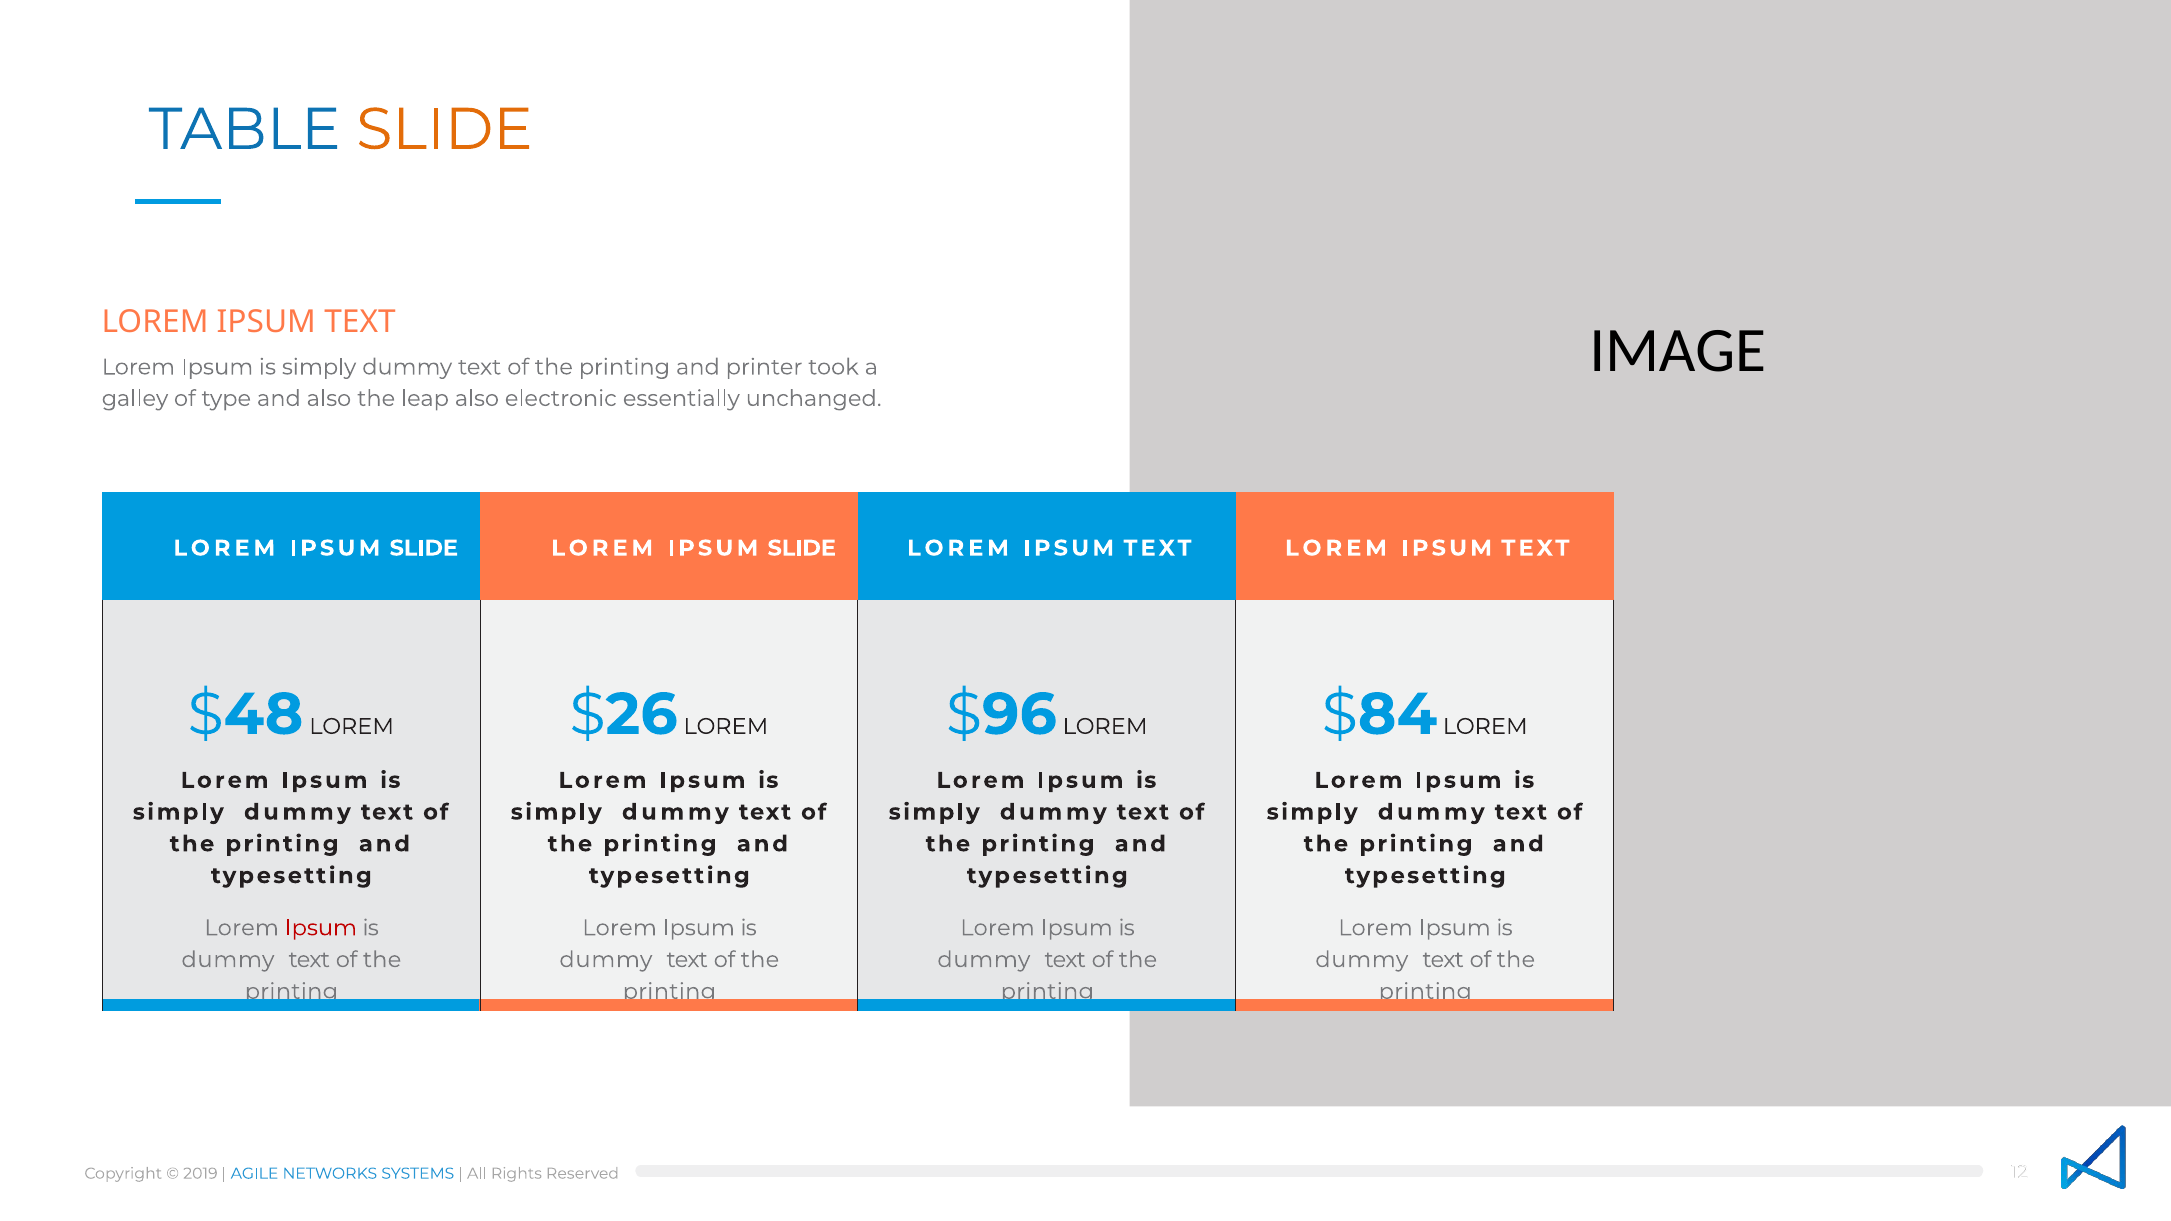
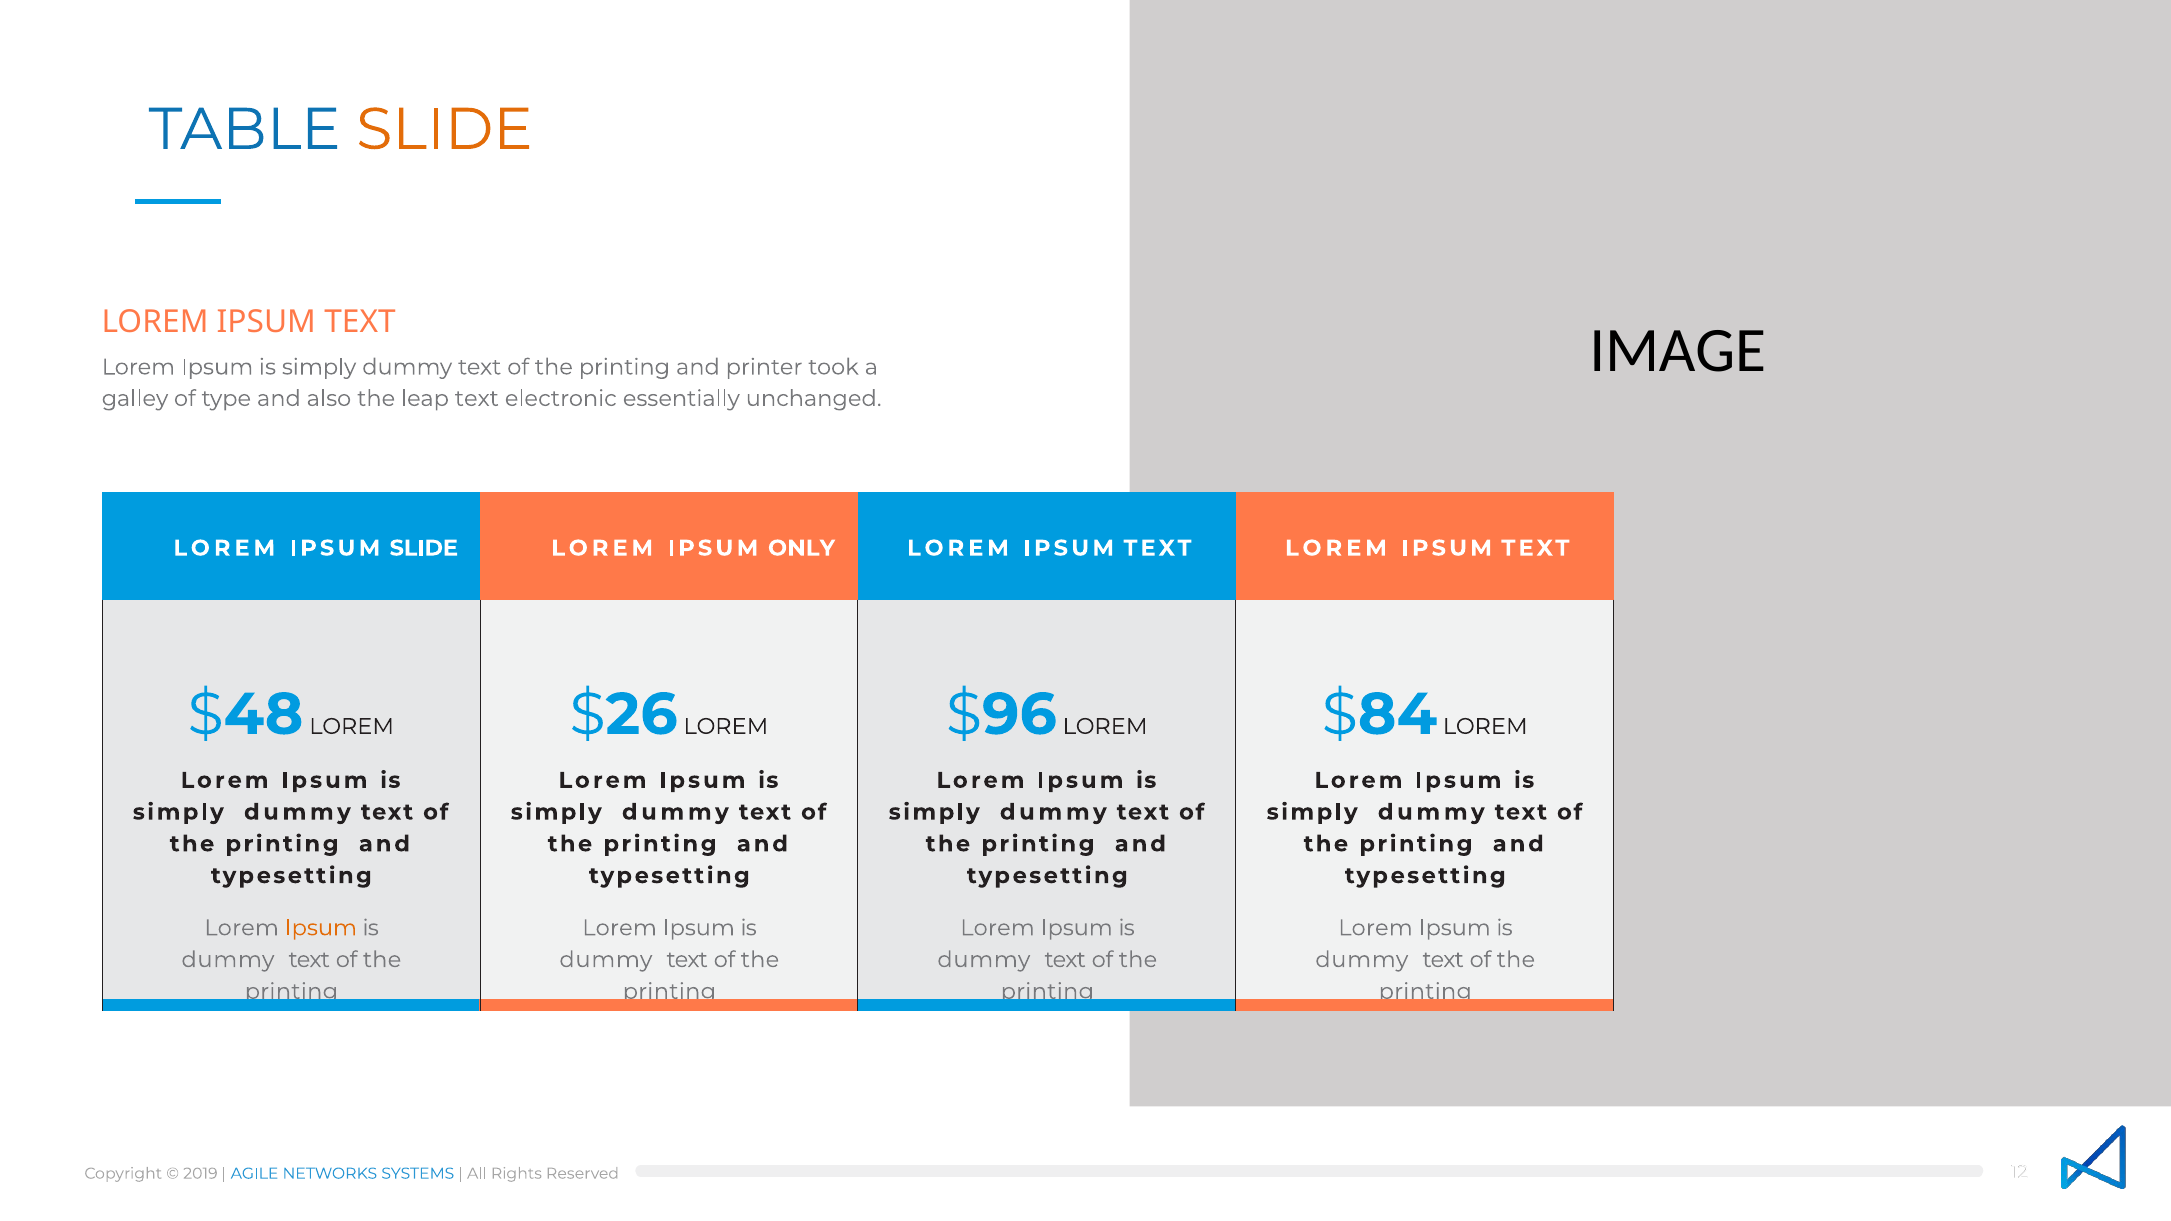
leap also: also -> text (477, 399)
SLIDE: SLIDE -> ONLY (802, 548)
Ipsum colour: red -> orange (321, 928)
